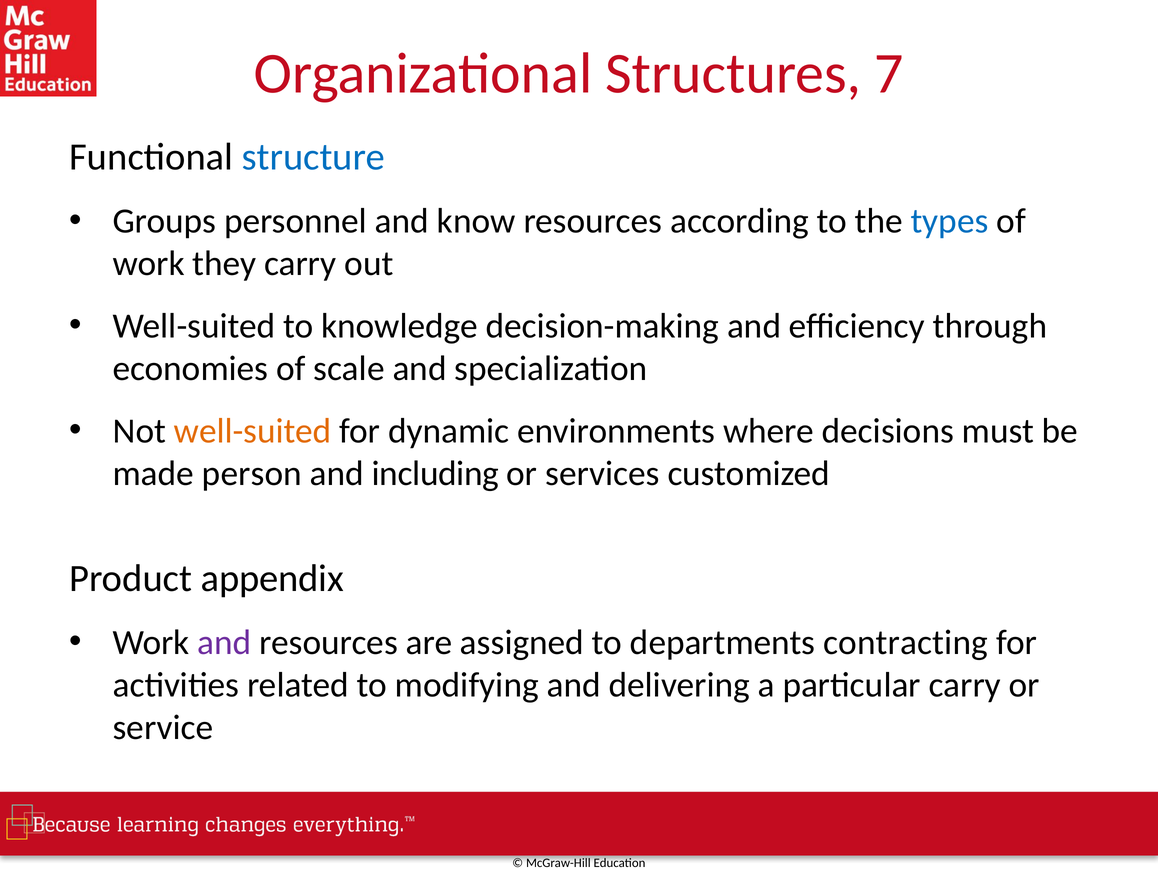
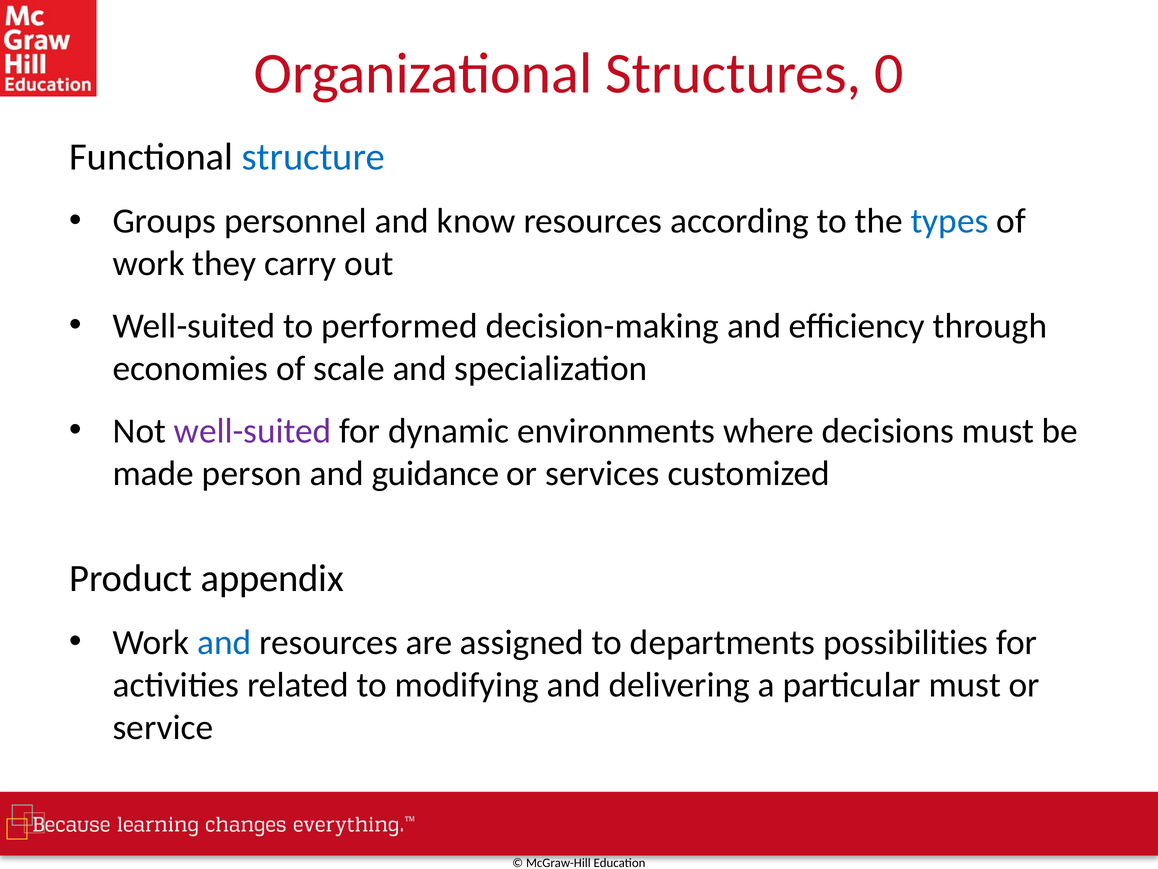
7: 7 -> 0 (889, 73)
knowledge: knowledge -> performed (400, 326)
well-suited colour: orange -> purple (253, 431)
including: including -> guidance (435, 473)
and colour: purple -> blue (224, 642)
contracting: contracting -> possibilities (906, 642)
particular carry: carry -> must (965, 685)
